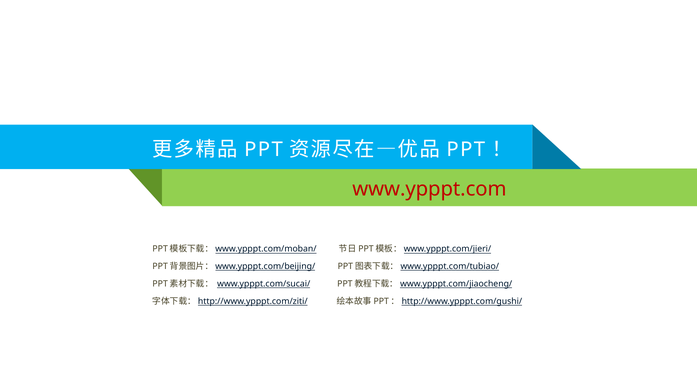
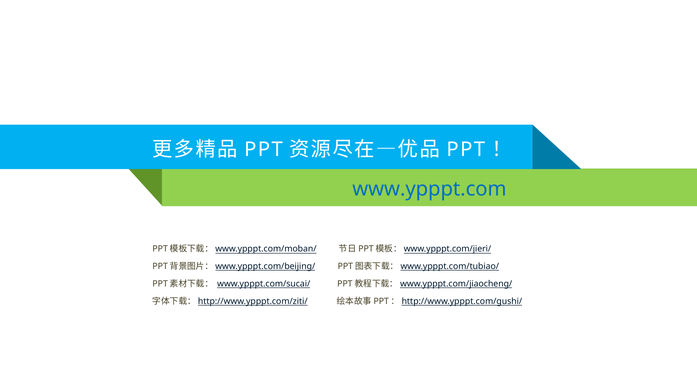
www.ypppt.com colour: red -> blue (429, 189)
